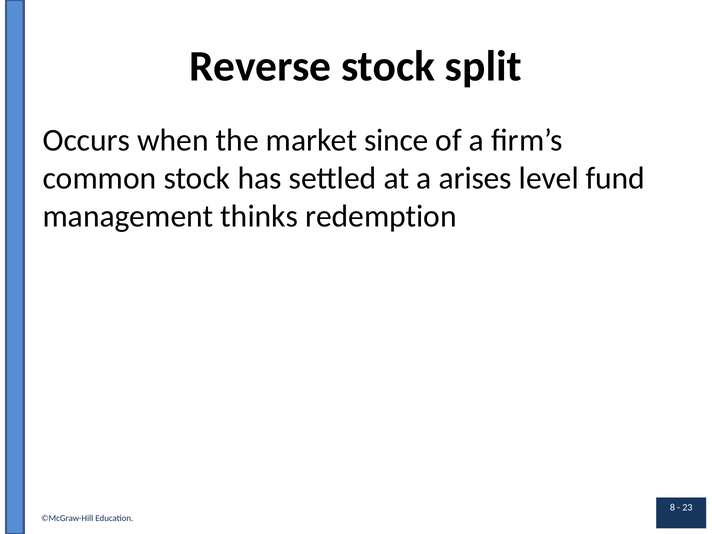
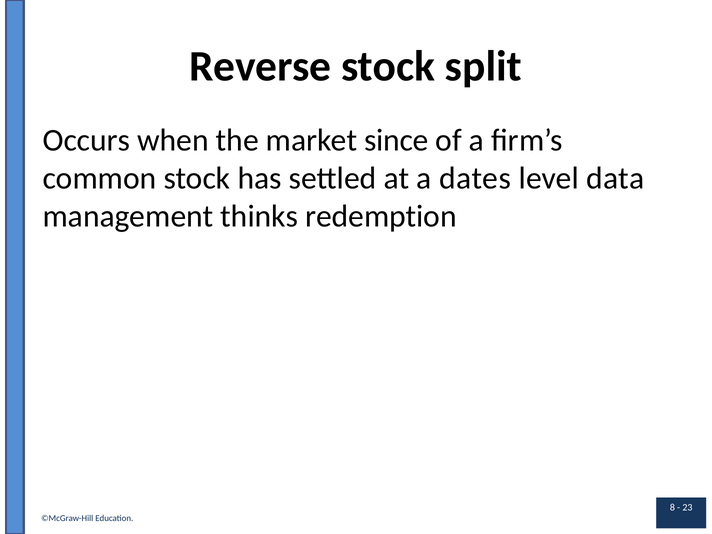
arises: arises -> dates (475, 178)
fund: fund -> data (615, 178)
